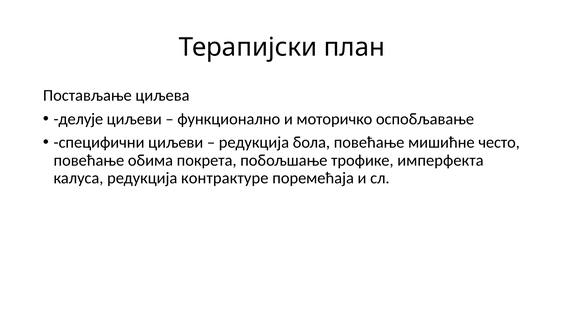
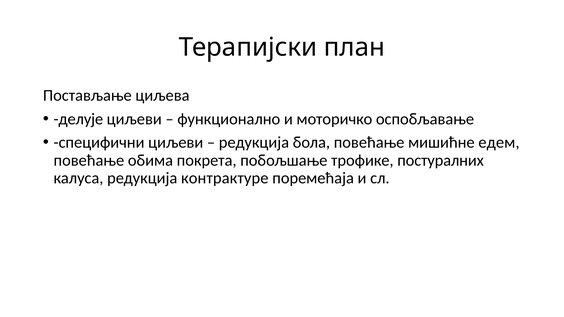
често: често -> едем (499, 143)
имперфекта: имперфекта -> постуралних (441, 160)
